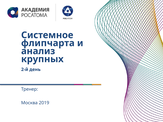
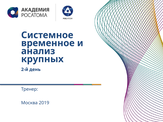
флипчарта: флипчарта -> временное (48, 43)
